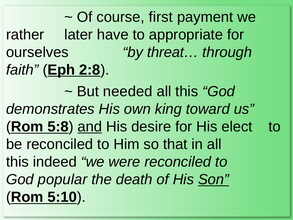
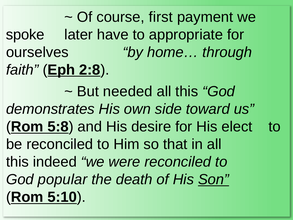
rather: rather -> spoke (25, 35)
threat…: threat… -> home… (173, 52)
king: king -> side (168, 109)
and underline: present -> none (90, 127)
